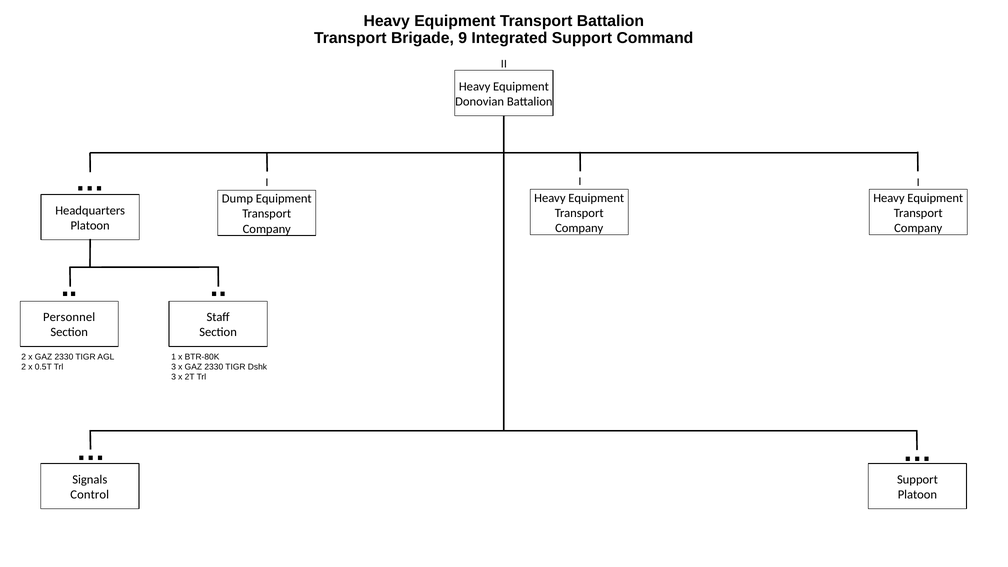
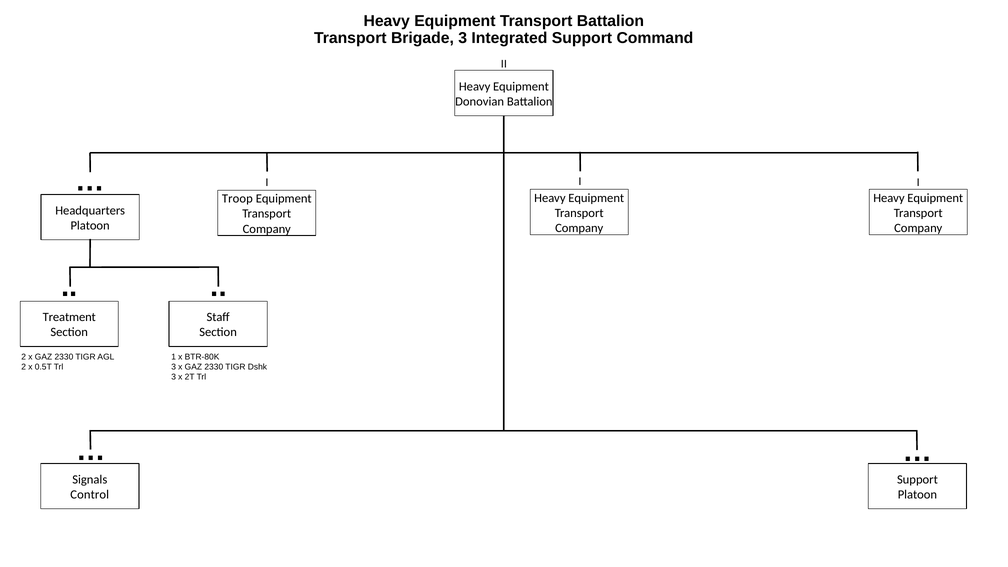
Brigade 9: 9 -> 3 (463, 38)
Dump: Dump -> Troop (237, 199)
Personnel: Personnel -> Treatment (69, 317)
